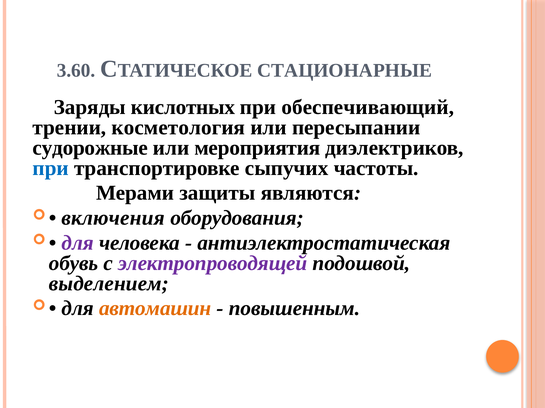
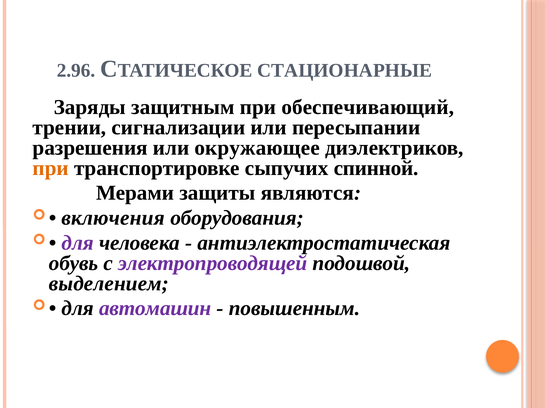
3.60: 3.60 -> 2.96 (76, 71)
кислотных: кислотных -> защитным (183, 107)
косметология: косметология -> сигнализации (178, 128)
судорожные: судорожные -> разрешения (90, 148)
мероприятия: мероприятия -> окружающее (257, 148)
при colour: blue -> orange (51, 168)
частоты: частоты -> спинной (376, 168)
автомашин colour: orange -> purple (155, 309)
